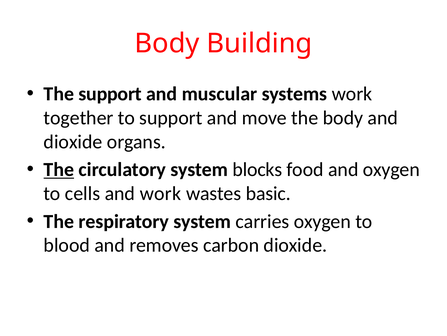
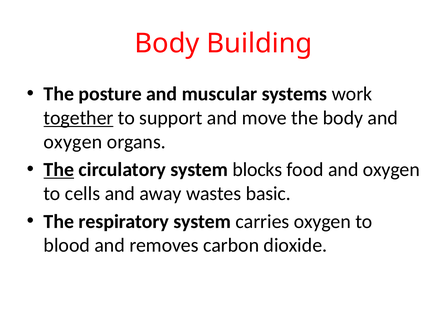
The support: support -> posture (110, 94)
together underline: none -> present (79, 118)
dioxide: dioxide -> oxygen (73, 141)
and work: work -> away (161, 193)
